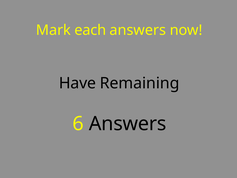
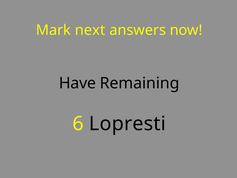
each: each -> next (90, 30)
6 Answers: Answers -> Lopresti (127, 124)
